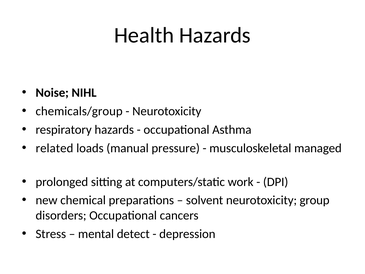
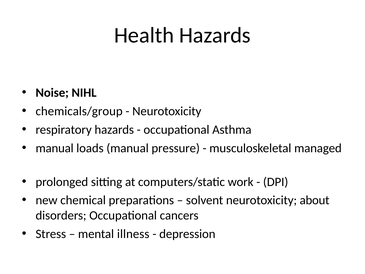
related: related -> manual (55, 148)
group: group -> about (315, 200)
detect: detect -> illness (133, 234)
